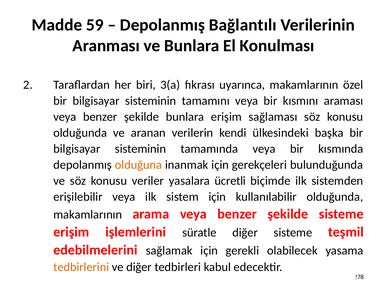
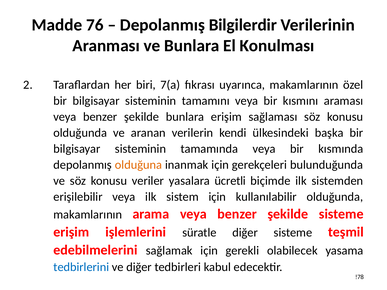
59: 59 -> 76 (95, 25)
Bağlantılı: Bağlantılı -> Bilgilerdir (243, 25)
3(a: 3(a -> 7(a (170, 85)
tedbirlerini colour: orange -> blue (81, 267)
